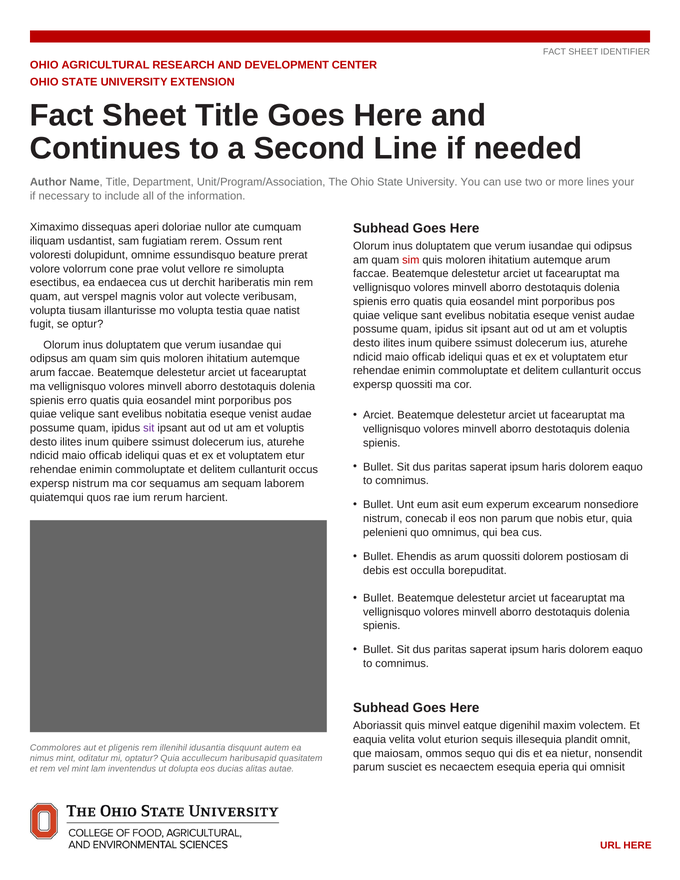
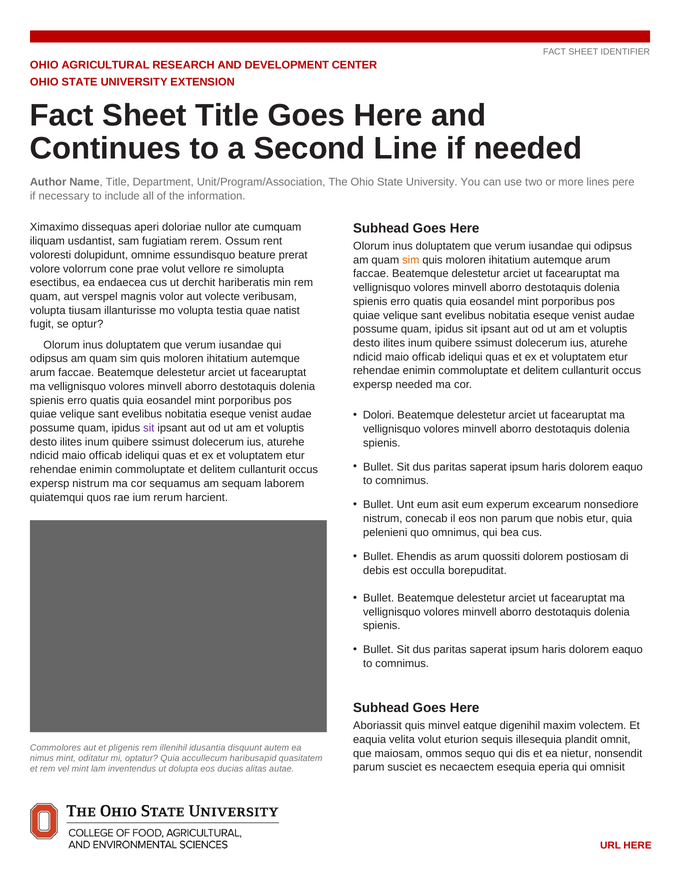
your: your -> pere (623, 182)
sim colour: red -> orange (411, 260)
expersp quossiti: quossiti -> needed (414, 385)
Arciet: Arciet -> Dolori (379, 415)
